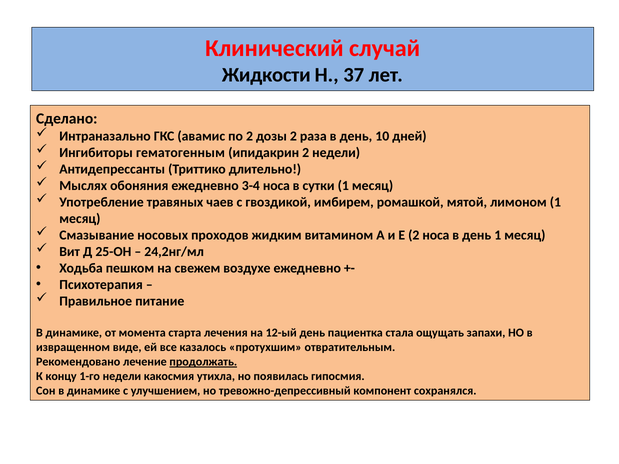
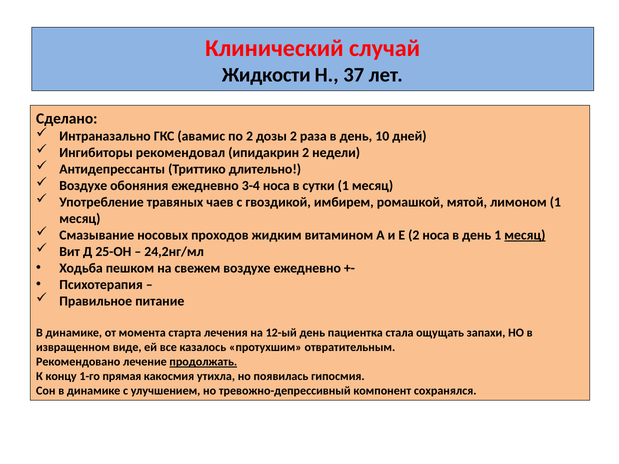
гематогенным: гематогенным -> рекомендовал (181, 153)
Мыслях: Мыслях -> Воздухе (83, 186)
месяц underline: none -> present (525, 235)
1-го недели: недели -> прямая (122, 376)
